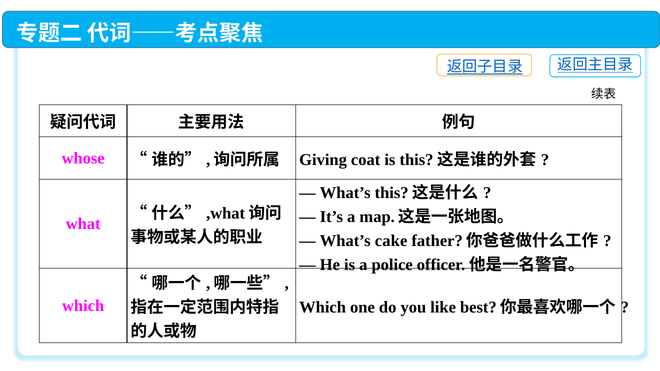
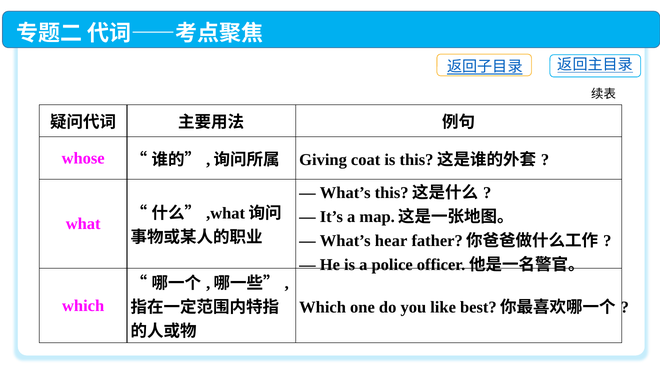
cake: cake -> hear (391, 241)
